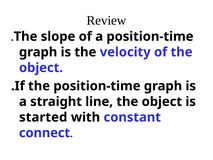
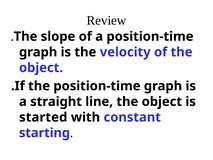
connect: connect -> starting (44, 133)
